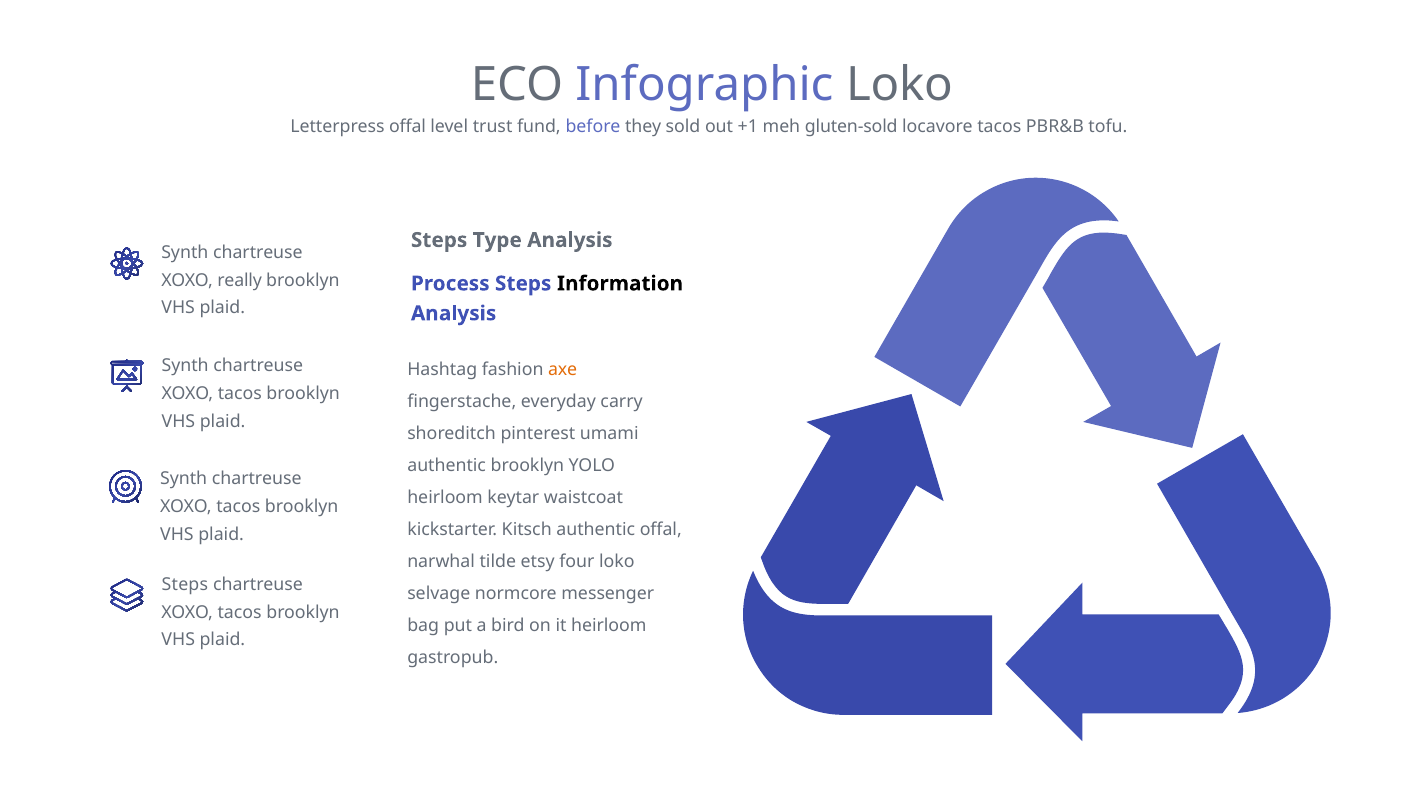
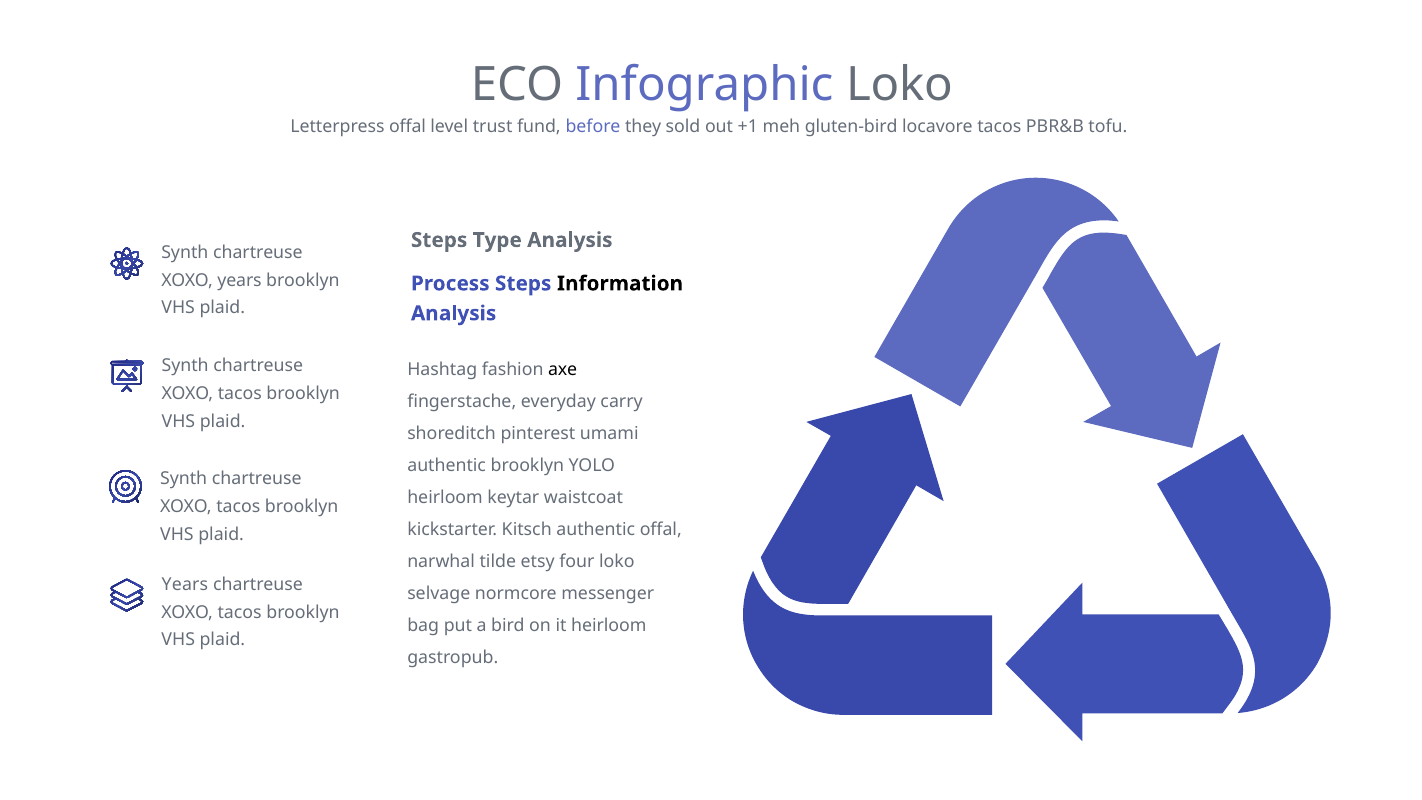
gluten-sold: gluten-sold -> gluten-bird (851, 127)
XOXO really: really -> years (240, 280)
axe colour: orange -> black (563, 370)
Steps: Steps -> Years (185, 584)
